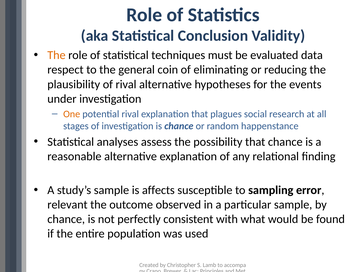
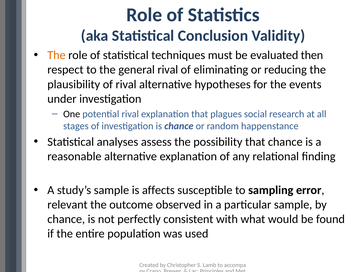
data: data -> then (312, 55)
general coin: coin -> rival (168, 70)
One colour: orange -> black (72, 114)
